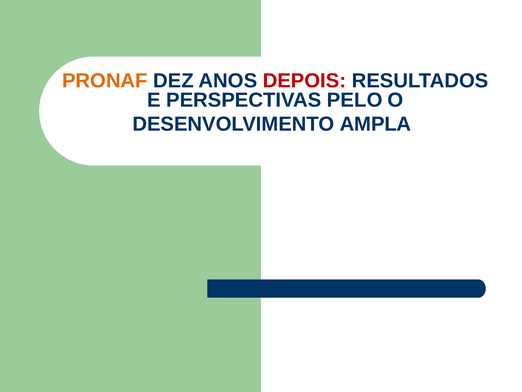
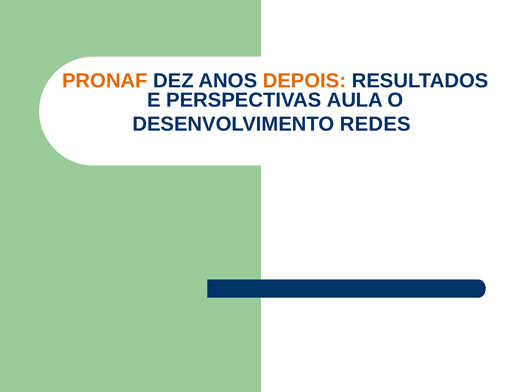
DEPOIS colour: red -> orange (304, 81)
PELO: PELO -> AULA (355, 100)
AMPLA: AMPLA -> REDES (375, 124)
